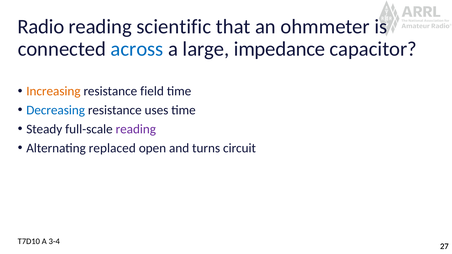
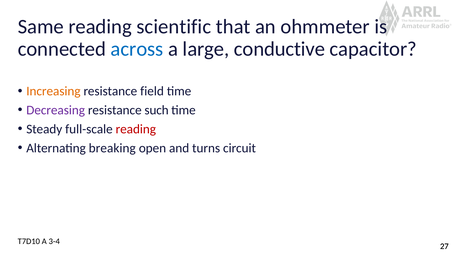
Radio: Radio -> Same (41, 27)
impedance: impedance -> conductive (280, 49)
Decreasing colour: blue -> purple (56, 110)
uses: uses -> such (157, 110)
reading colour: purple -> red (136, 129)
replaced: replaced -> breaking (112, 148)
